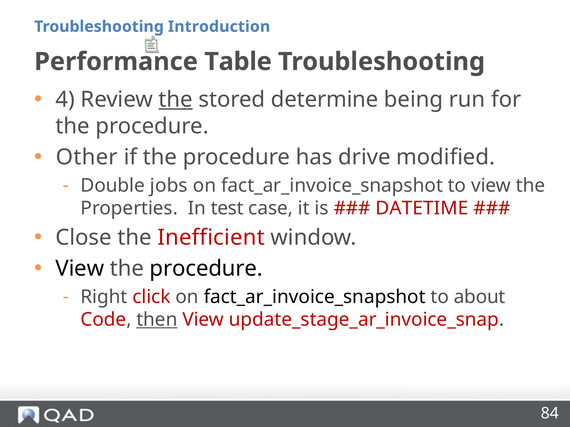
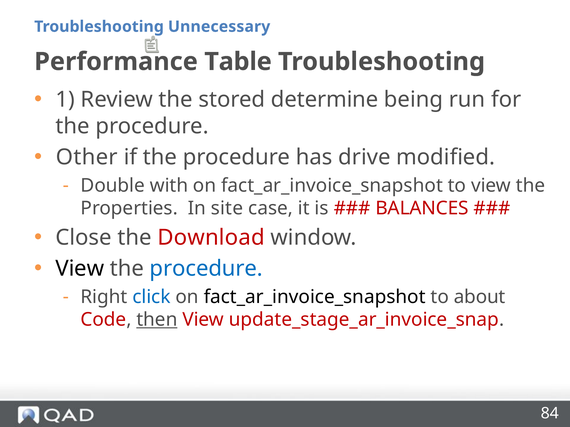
Introduction: Introduction -> Unnecessary (219, 27)
4: 4 -> 1 (65, 100)
the underline: present -> none (176, 100)
jobs: jobs -> with (169, 186)
test: test -> site (227, 209)
DATETIME: DATETIME -> BALANCES (422, 209)
Inefficient: Inefficient -> Download (211, 238)
procedure colour: black -> blue (206, 269)
click colour: red -> blue (151, 297)
